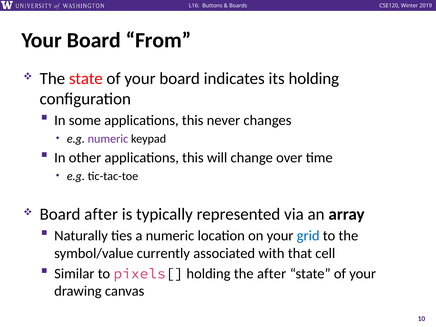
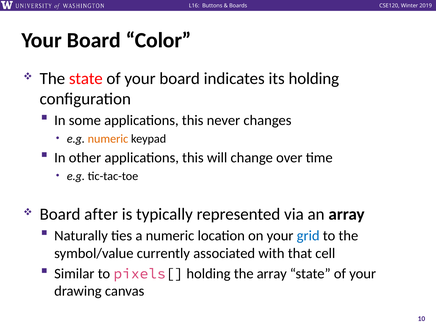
From: From -> Color (159, 40)
numeric colour: purple -> orange (108, 139)
the after: after -> array (272, 274)
